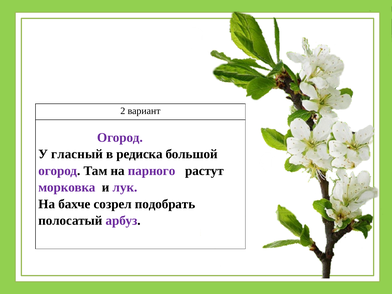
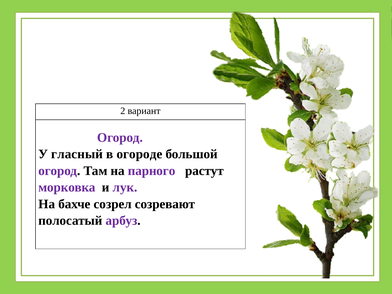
редиска: редиска -> огороде (139, 154)
подобрать: подобрать -> созревают (165, 204)
